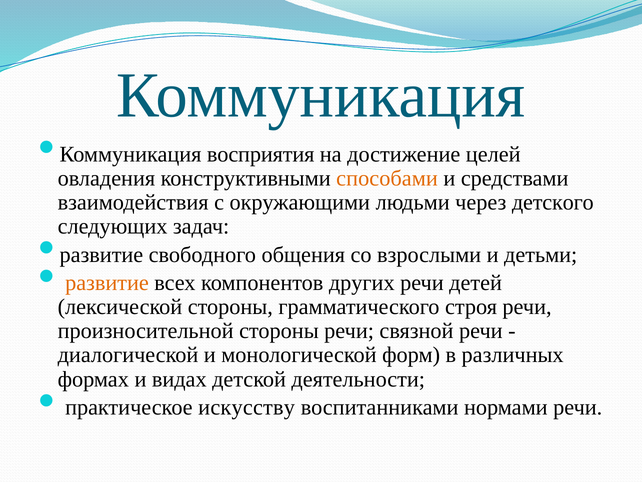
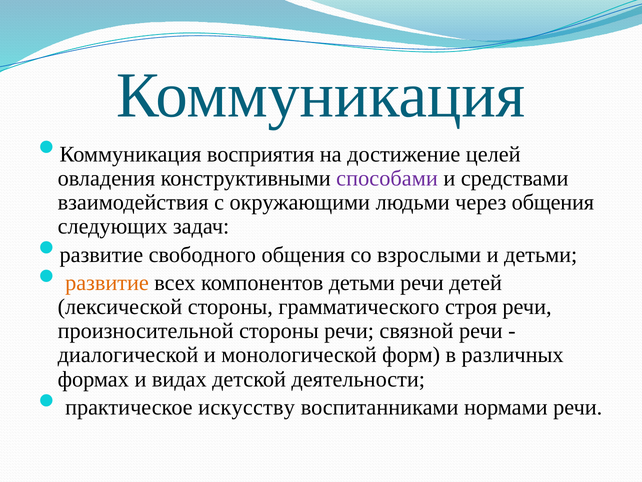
способами colour: orange -> purple (387, 178)
через детского: детского -> общения (553, 202)
компонентов других: других -> детьми (362, 283)
